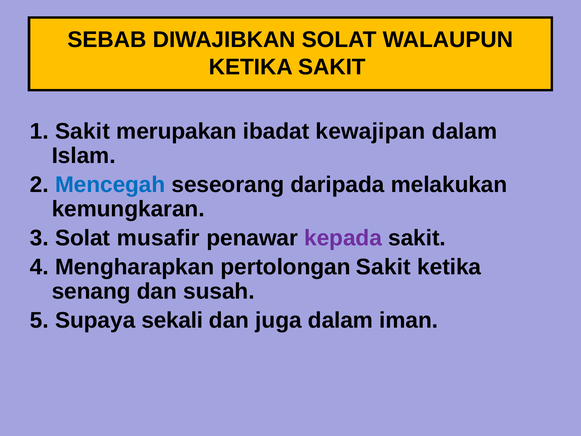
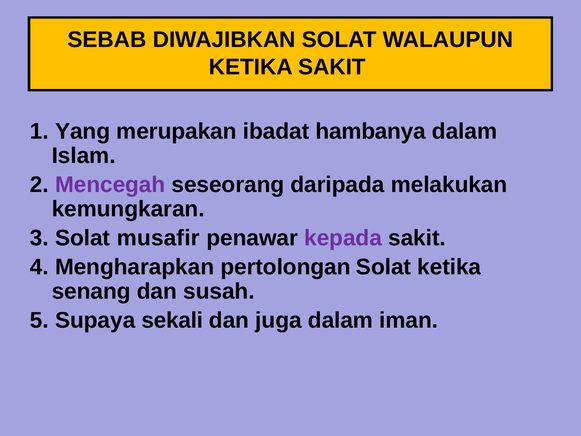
1 Sakit: Sakit -> Yang (83, 131)
kewajipan: kewajipan -> hambanya (371, 131)
Mencegah colour: blue -> purple (110, 185)
pertolongan Sakit: Sakit -> Solat (384, 267)
